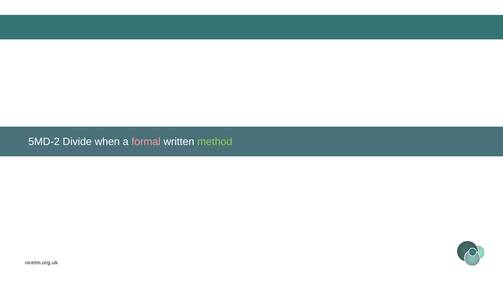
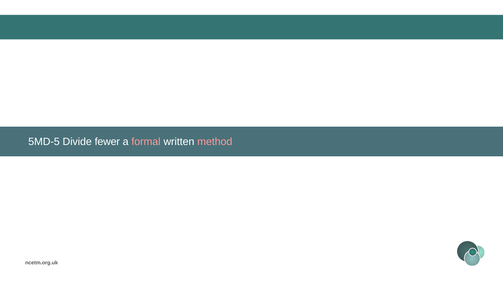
5MD-2: 5MD-2 -> 5MD-5 (44, 142)
when: when -> fewer (107, 142)
method colour: light green -> pink (215, 142)
